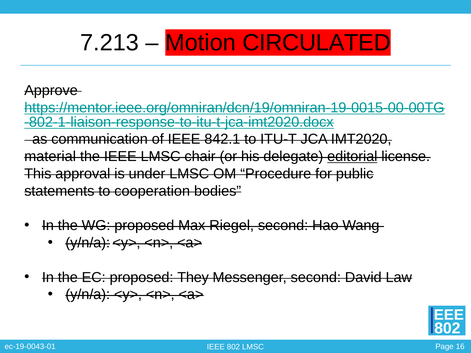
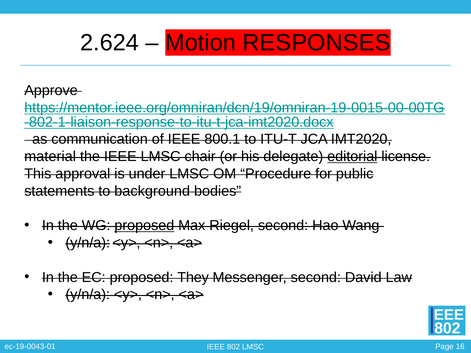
7.213: 7.213 -> 2.624 (110, 43)
CIRCULATED: CIRCULATED -> RESPONSES (316, 43)
842.1: 842.1 -> 800.1 (222, 139)
cooperation: cooperation -> background (152, 191)
proposed underline: none -> present (144, 226)
